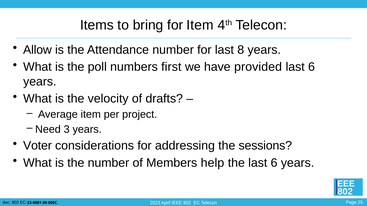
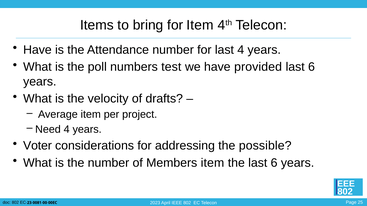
Allow: Allow -> Have (37, 50)
last 8: 8 -> 4 (241, 50)
first: first -> test (171, 67)
Need 3: 3 -> 4 (67, 130)
sessions: sessions -> possible (265, 146)
Members help: help -> item (212, 163)
